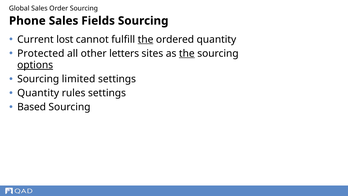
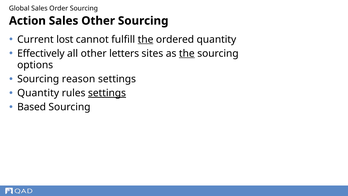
Phone: Phone -> Action (27, 21)
Sales Fields: Fields -> Other (98, 21)
Protected: Protected -> Effectively (41, 53)
options underline: present -> none (35, 65)
limited: limited -> reason (79, 79)
settings underline: none -> present (107, 93)
